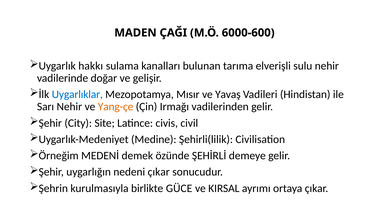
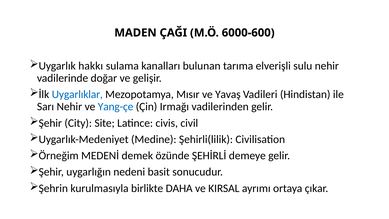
Yang-çe colour: orange -> blue (116, 107)
nedeni çıkar: çıkar -> basit (159, 172)
GÜCE: GÜCE -> DAHA (179, 188)
